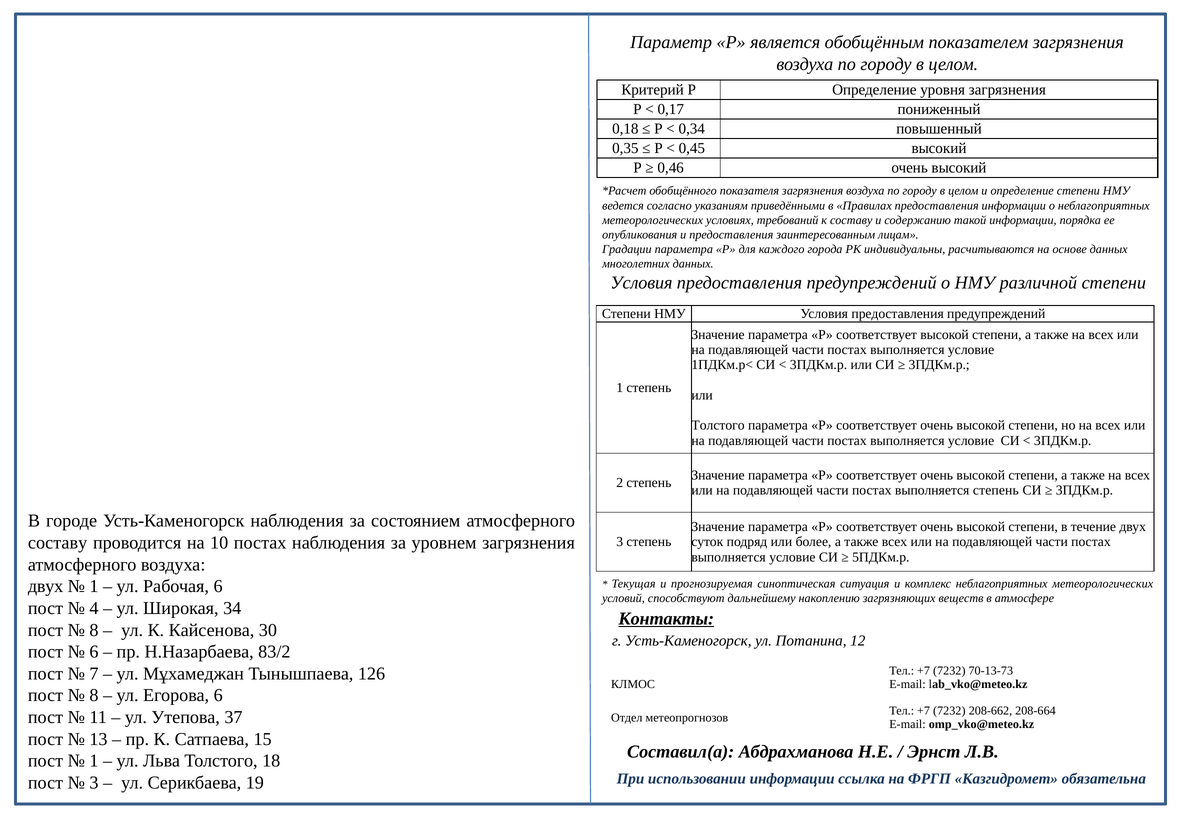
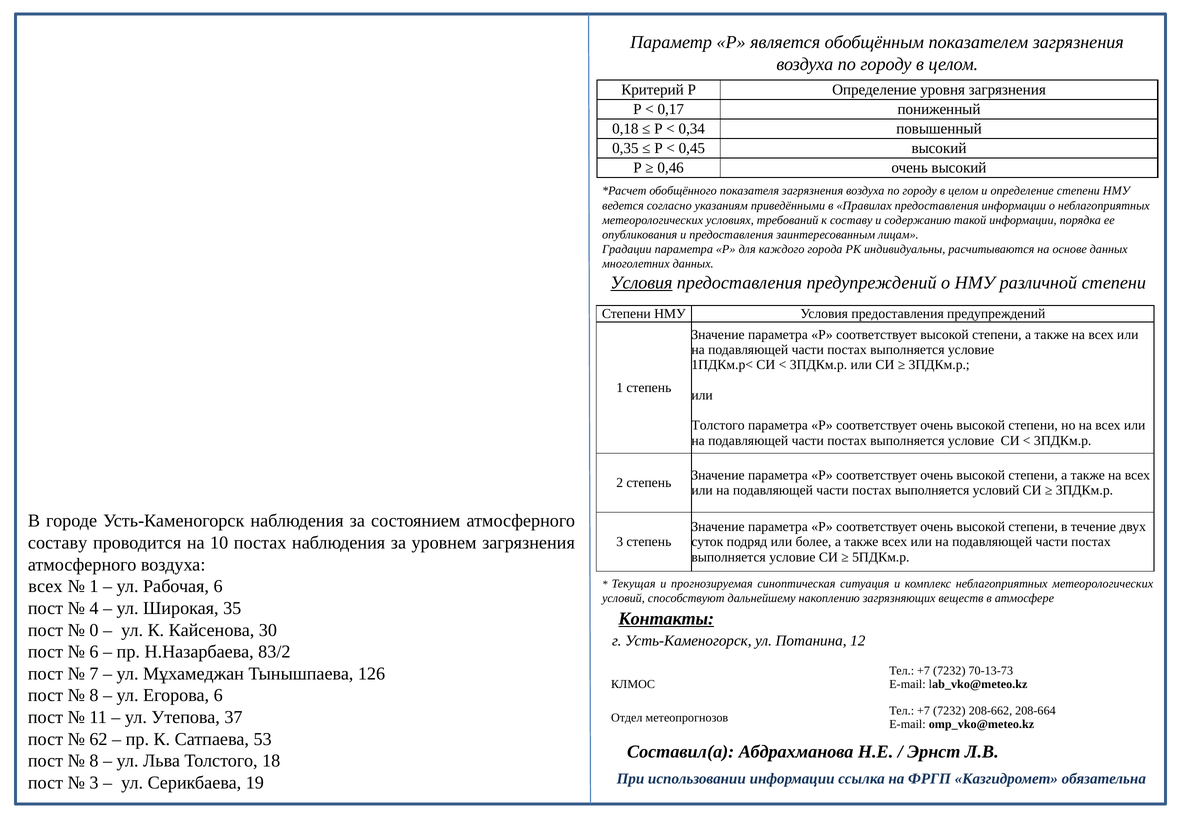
Условия underline: none -> present (641, 283)
выполняется степень: степень -> условий (996, 490)
двух: двух -> всех (45, 586)
34: 34 -> 35 (232, 608)
8: 8 -> 0 (94, 630)
13: 13 -> 62 (98, 739)
15: 15 -> 53 (263, 739)
1: 1 -> 8 (94, 761)
